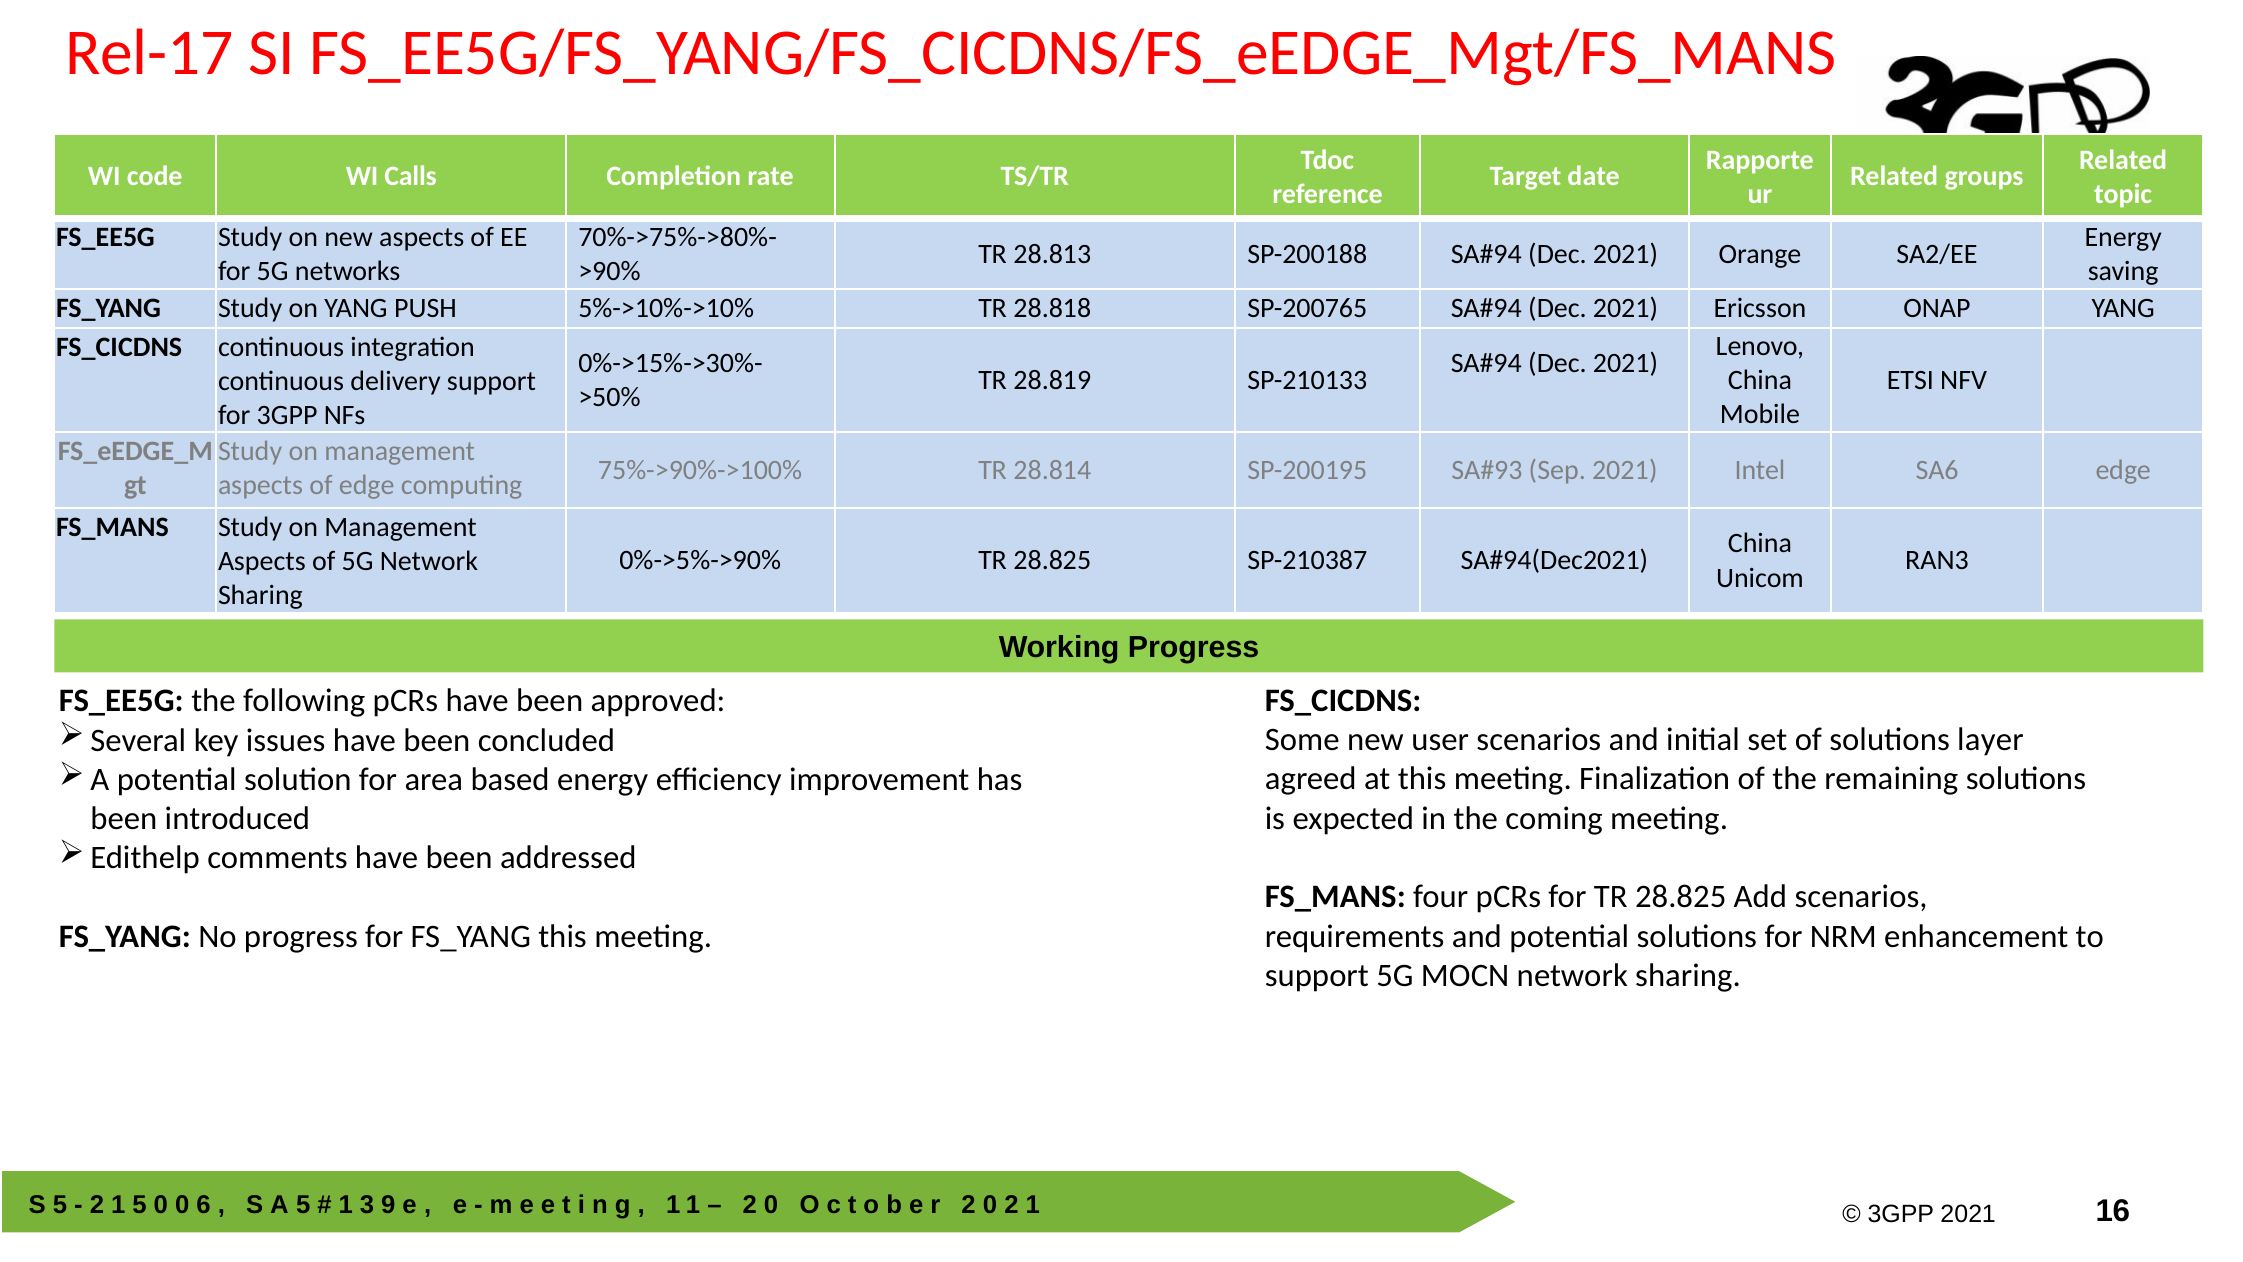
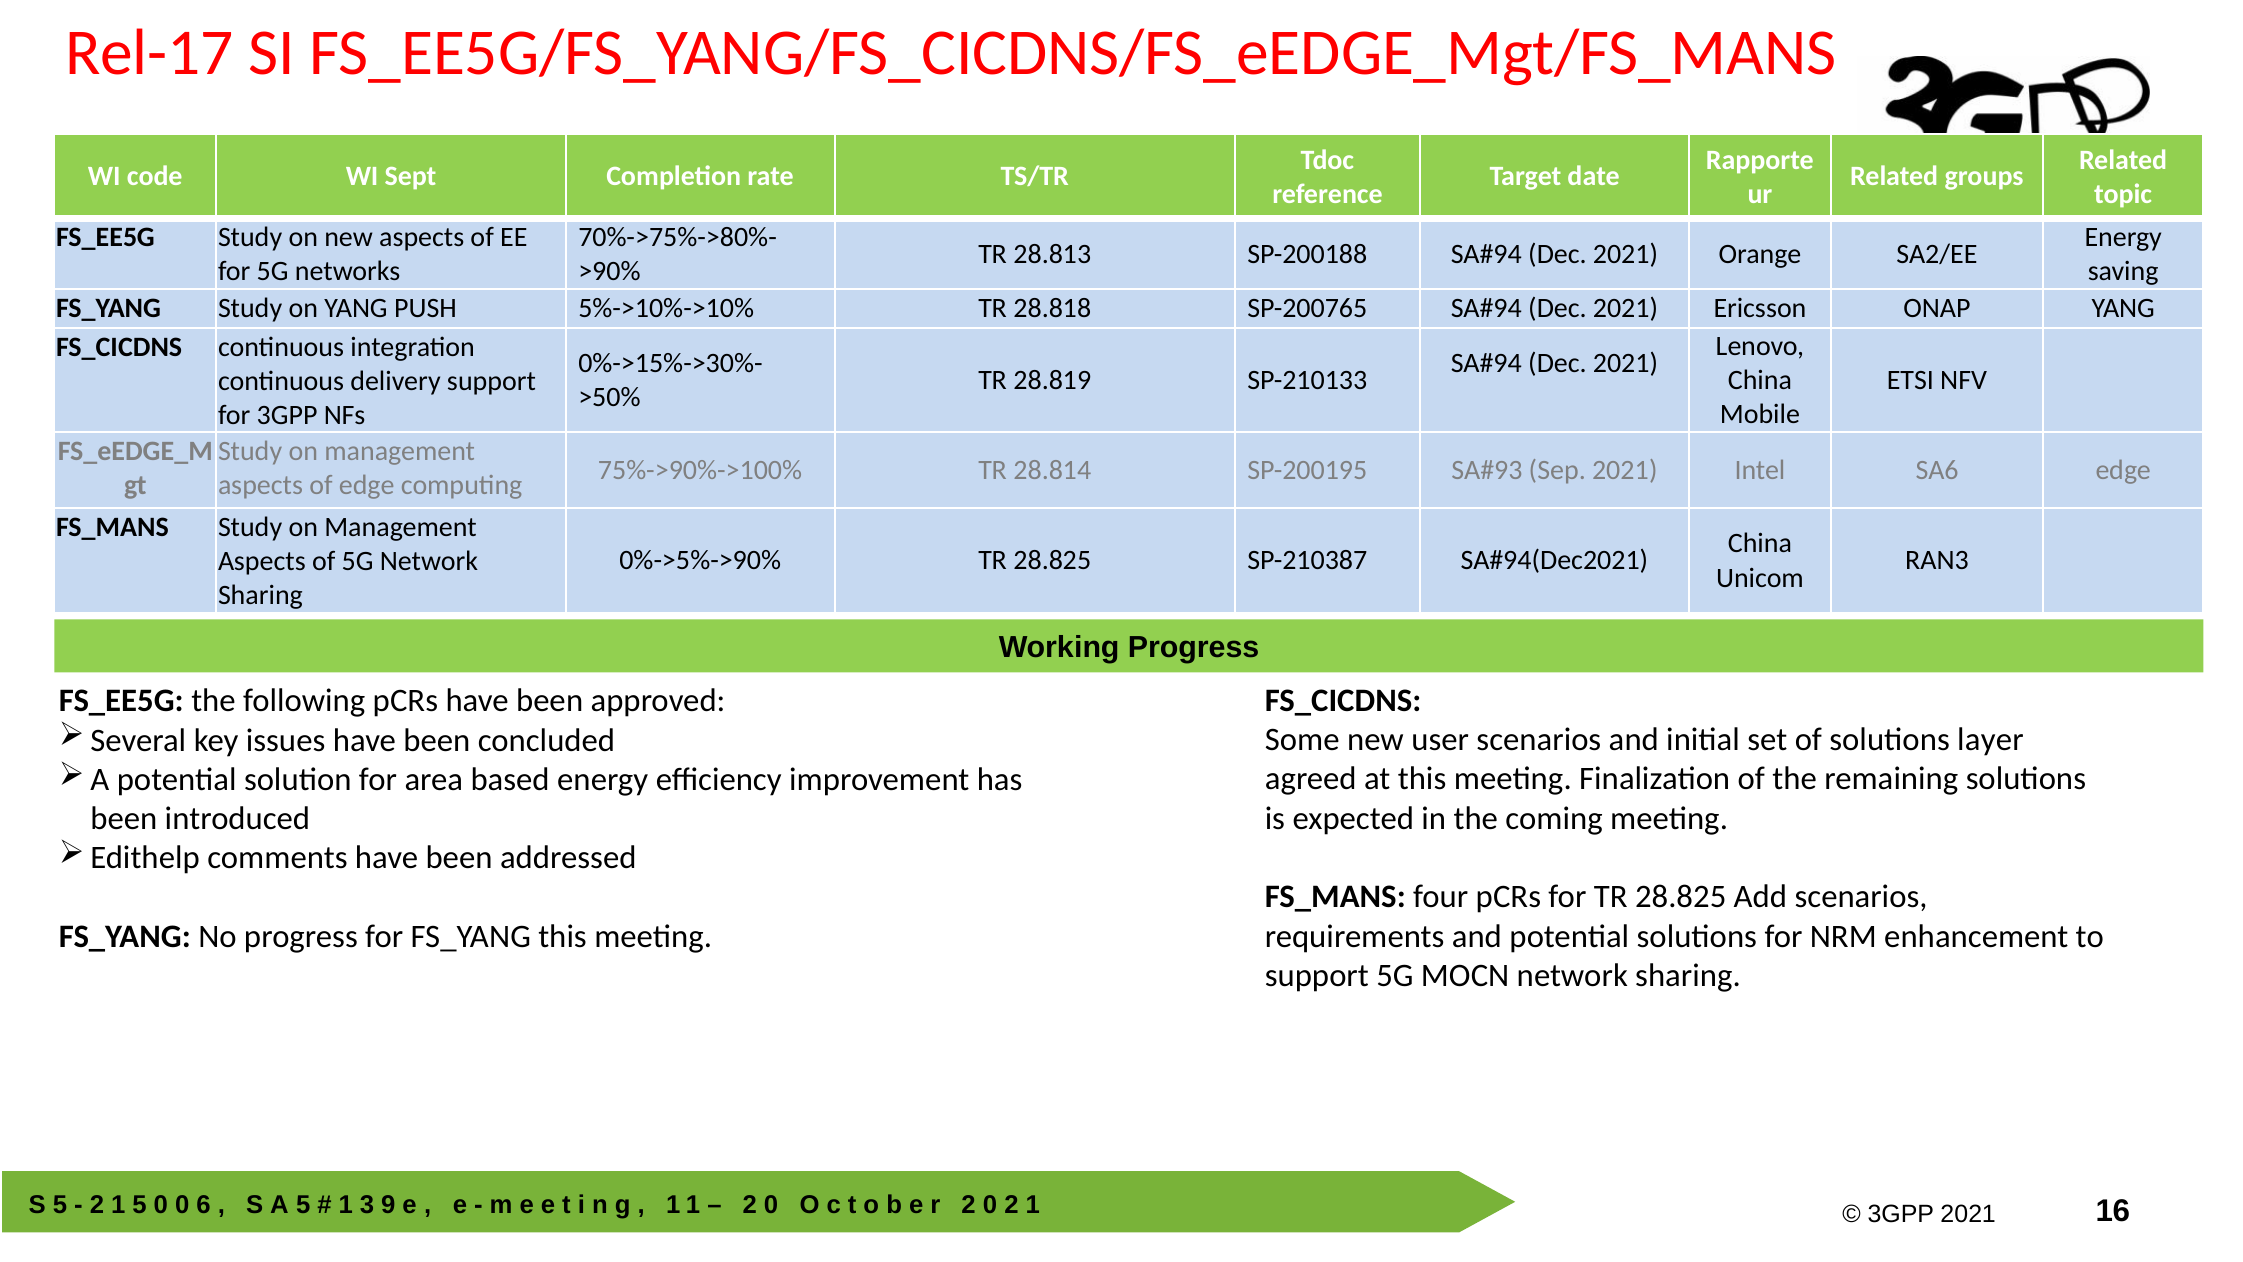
Calls: Calls -> Sept (411, 177)
